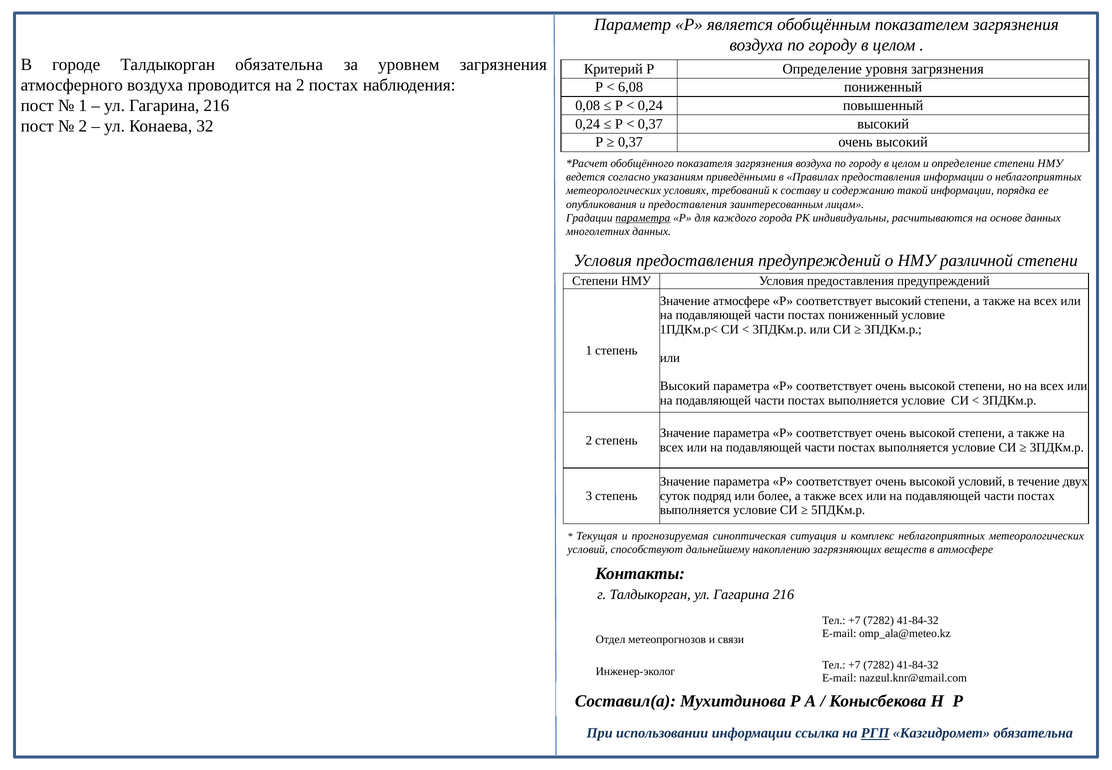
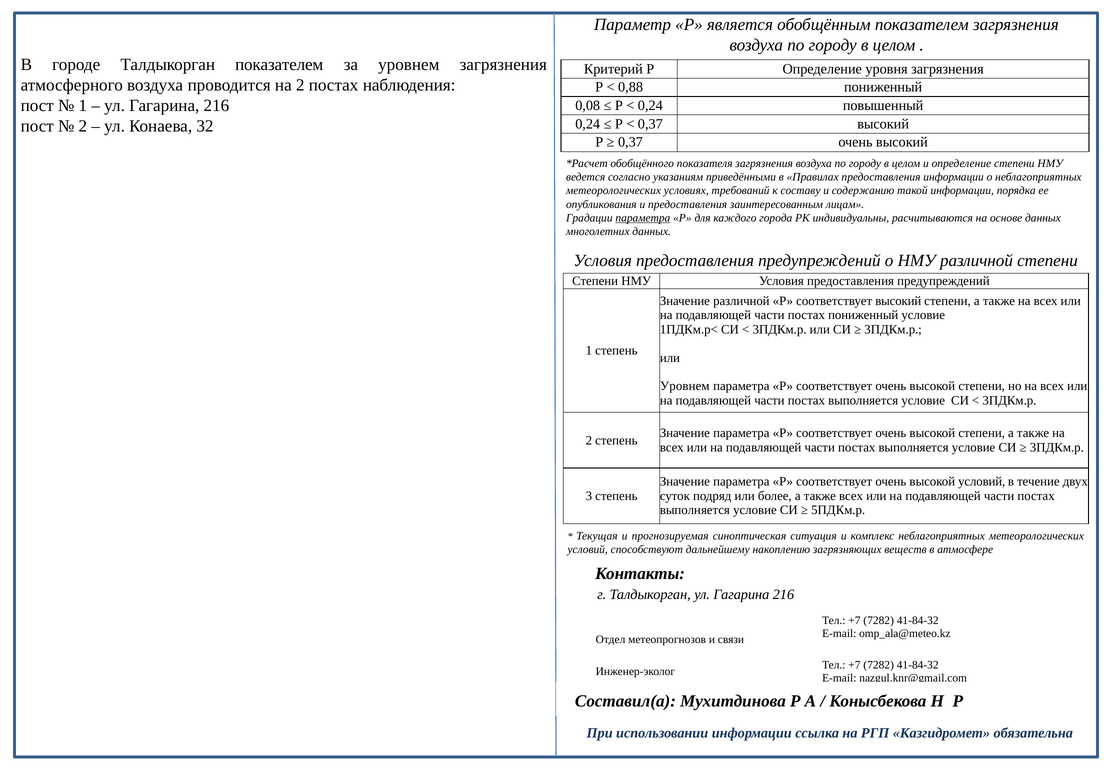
Талдыкорган обязательна: обязательна -> показателем (279, 65)
6,08: 6,08 -> 0,88 (631, 87)
Значение атмосфере: атмосфере -> различной (741, 301)
Высокий: Высокий -> Уровнем (685, 386)
РГП underline: present -> none (875, 733)
